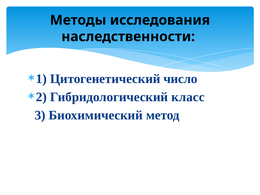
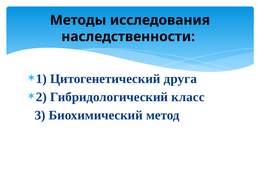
число: число -> друга (180, 79)
